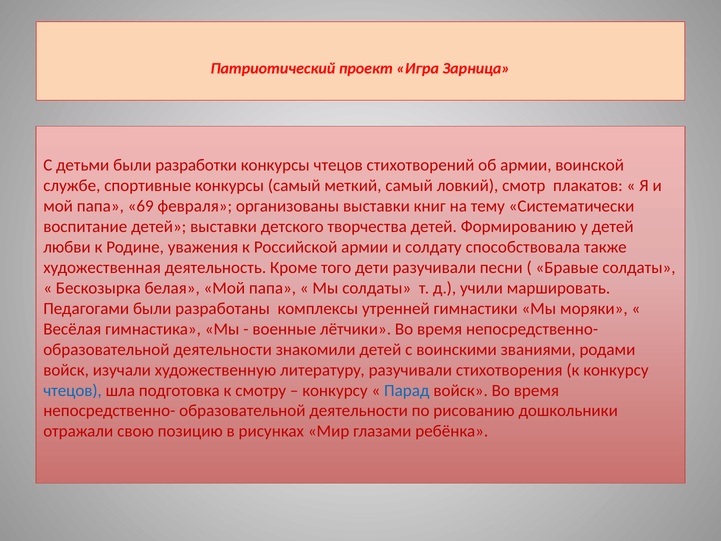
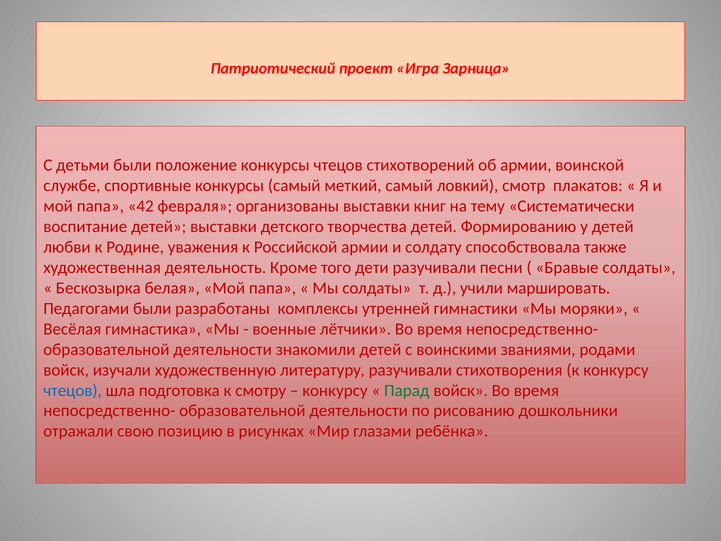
разработки: разработки -> положение (196, 165)
69: 69 -> 42 (141, 206)
Парад colour: blue -> green (407, 390)
